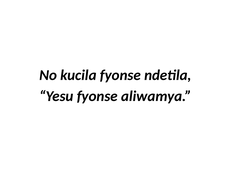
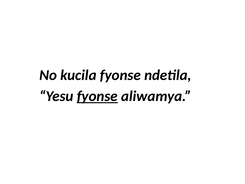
fyonse underline: none -> present (97, 96)
